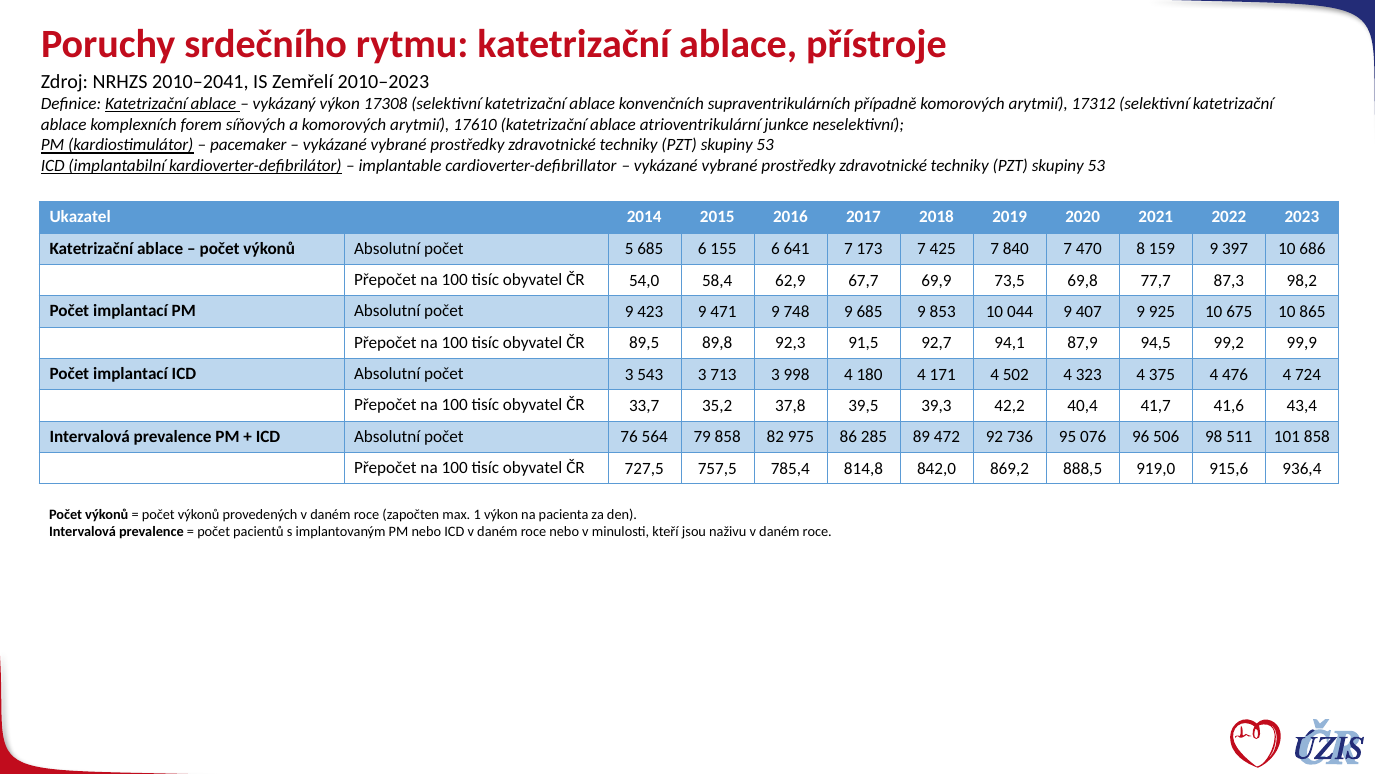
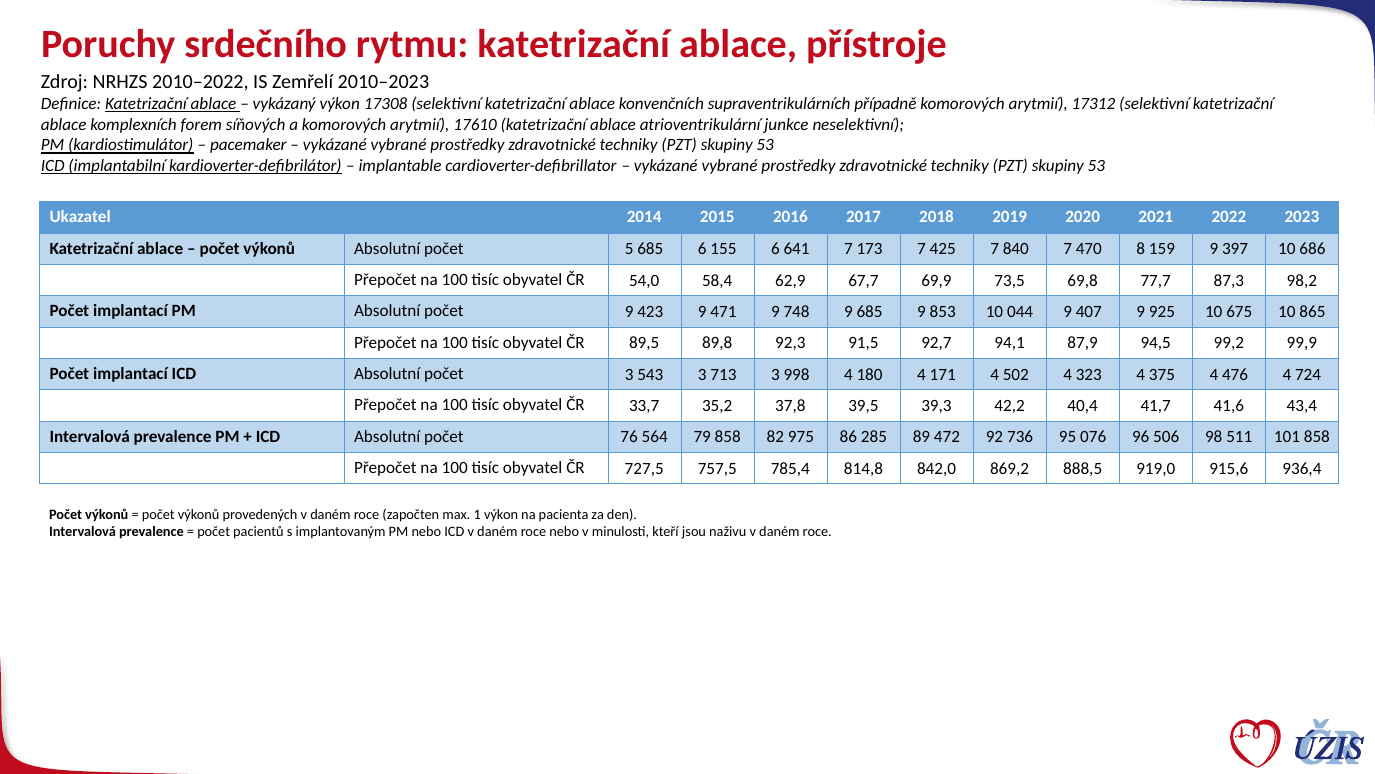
2010–2041: 2010–2041 -> 2010–2022 (200, 82)
